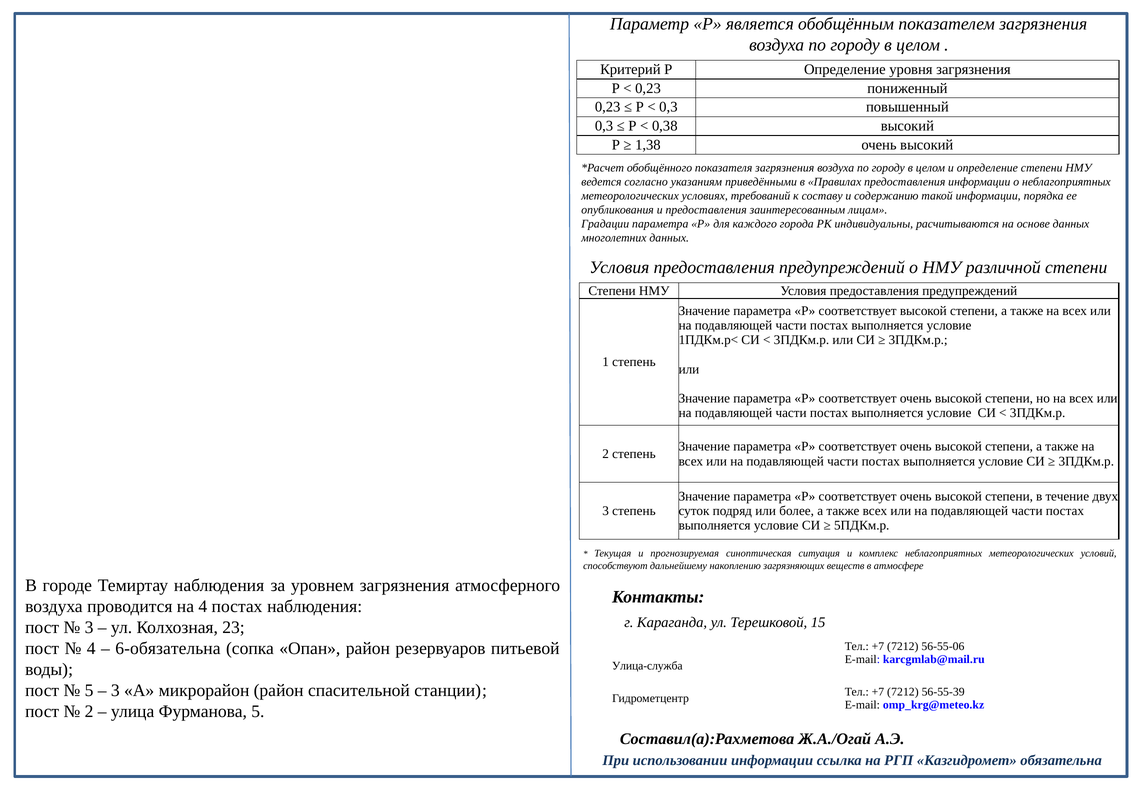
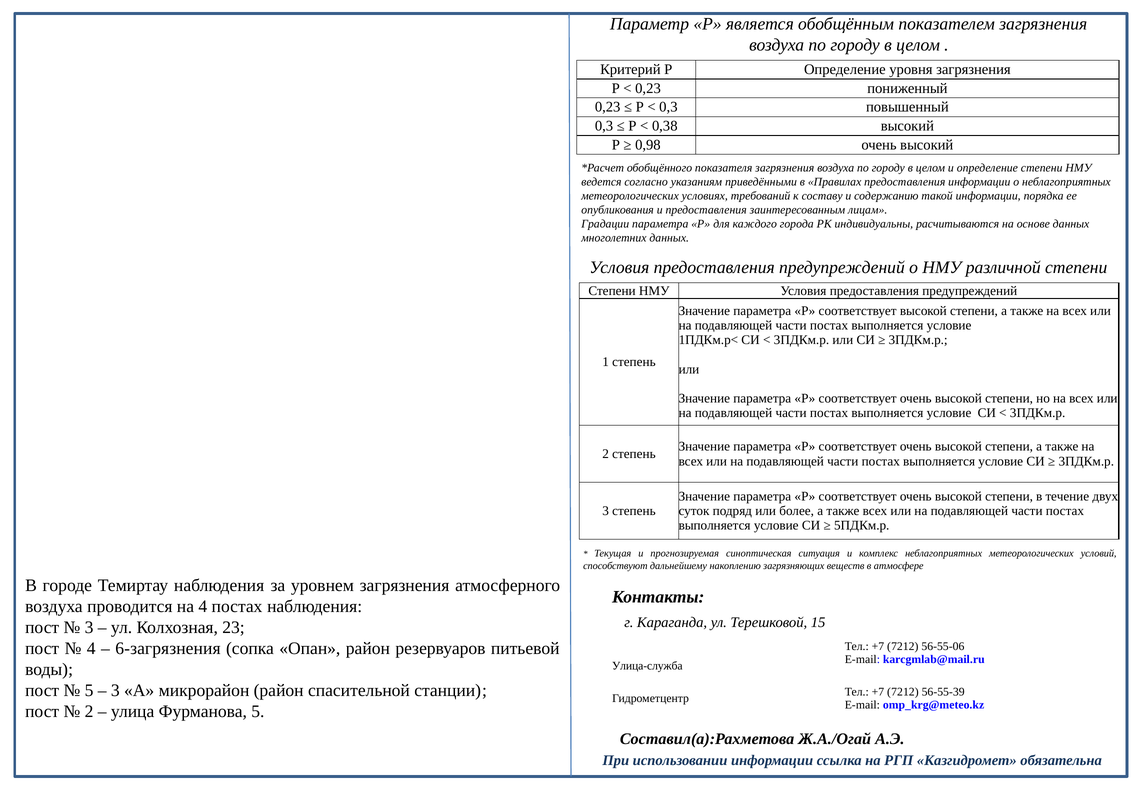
1,38: 1,38 -> 0,98 (648, 145)
6-обязательна: 6-обязательна -> 6-загрязнения (168, 649)
